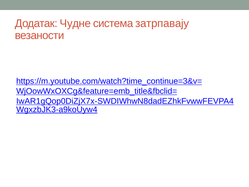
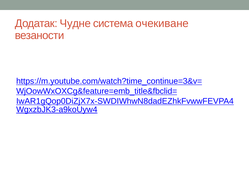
затрпавају: затрпавају -> очекиване (162, 23)
